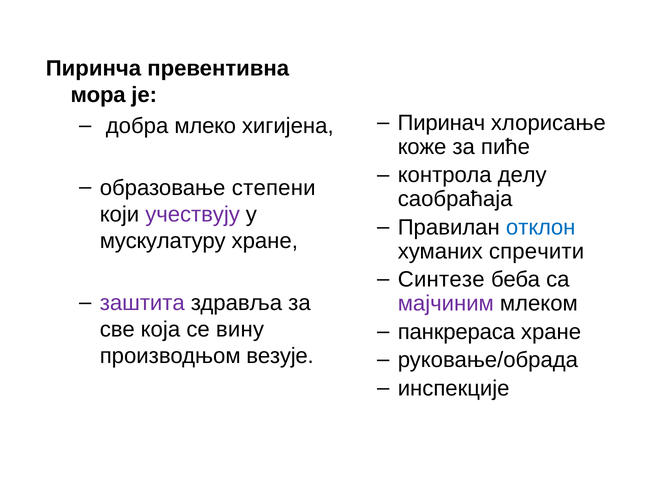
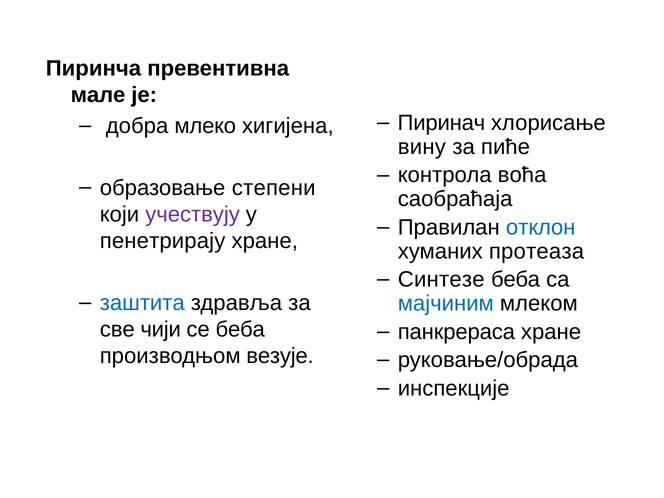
мора: мора -> мале (98, 95)
коже: коже -> вину (422, 147)
делу: делу -> воћа (522, 175)
мускулатуру: мускулатуру -> пенетрирају (163, 241)
спречити: спречити -> протеаза (537, 251)
заштита colour: purple -> blue (142, 303)
мајчиним colour: purple -> blue (446, 303)
која: која -> чији (161, 330)
се вину: вину -> беба (240, 330)
